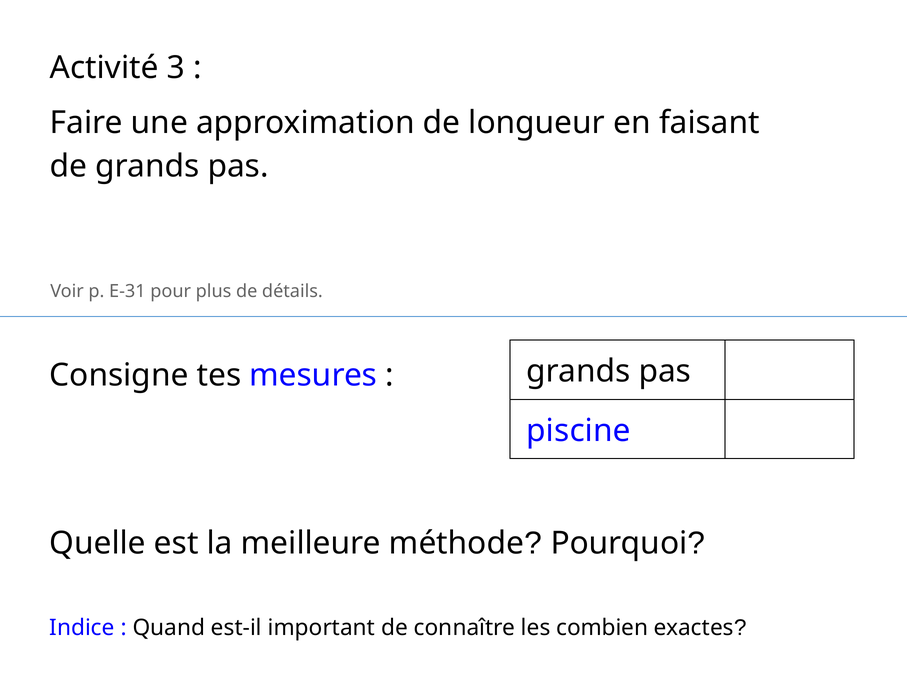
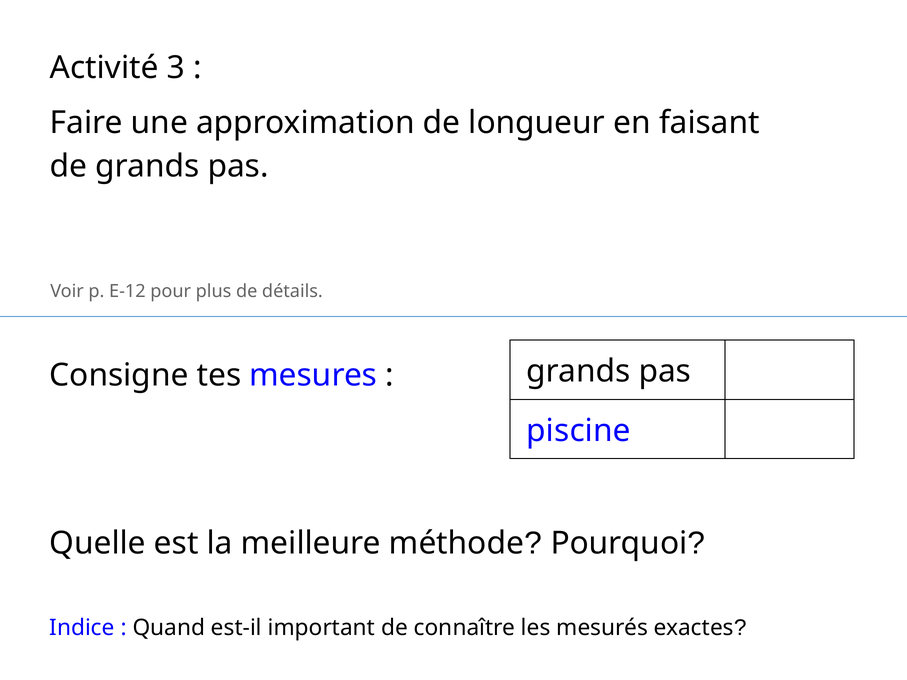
E-31: E-31 -> E-12 (127, 291)
combien: combien -> mesurés (602, 628)
